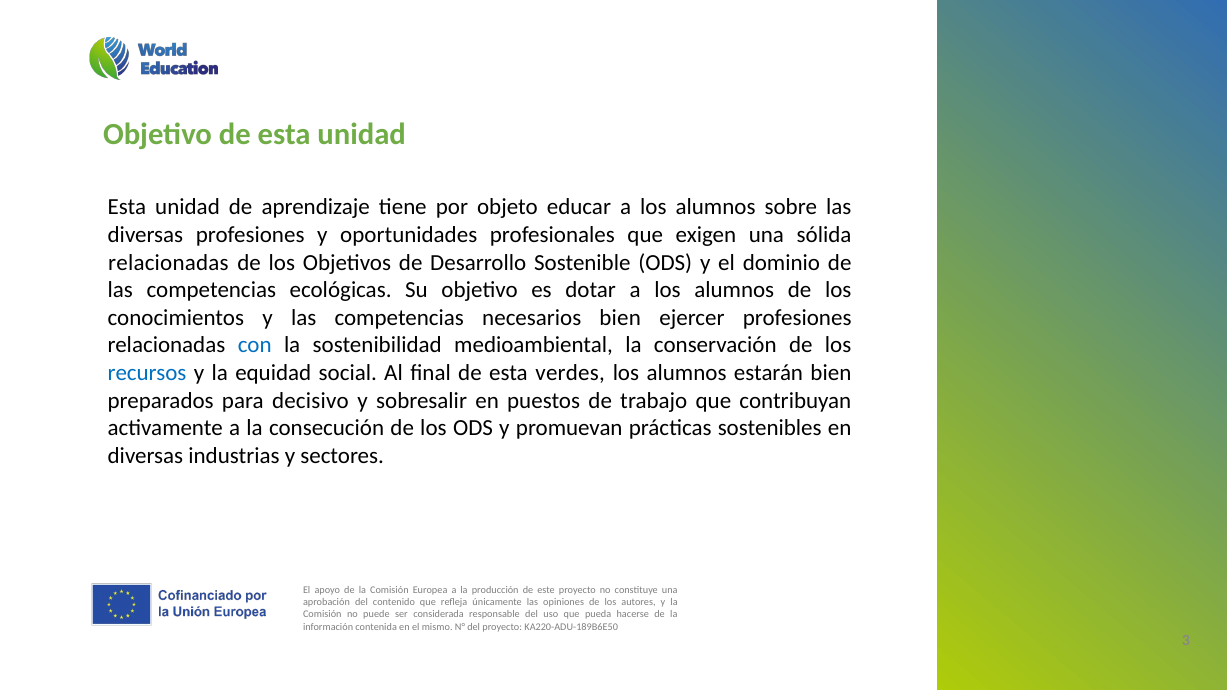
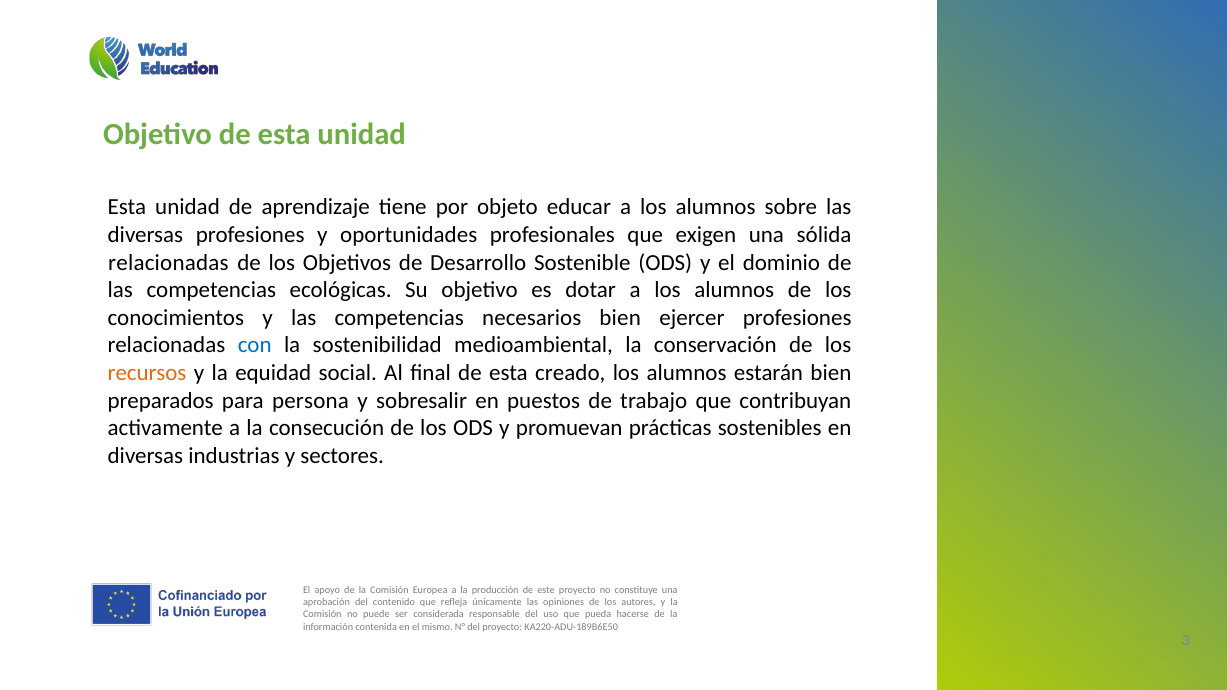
recursos colour: blue -> orange (147, 373)
verdes: verdes -> creado (570, 373)
decisivo: decisivo -> persona (310, 401)
